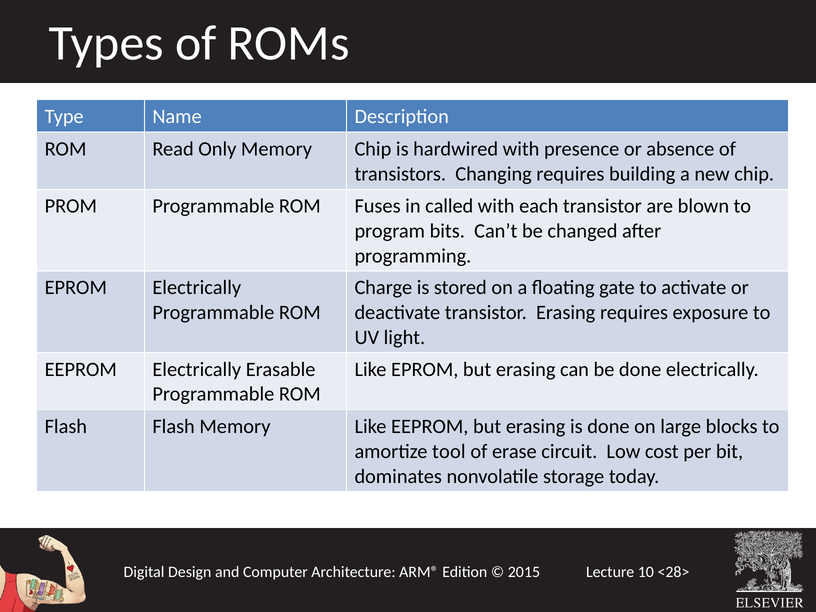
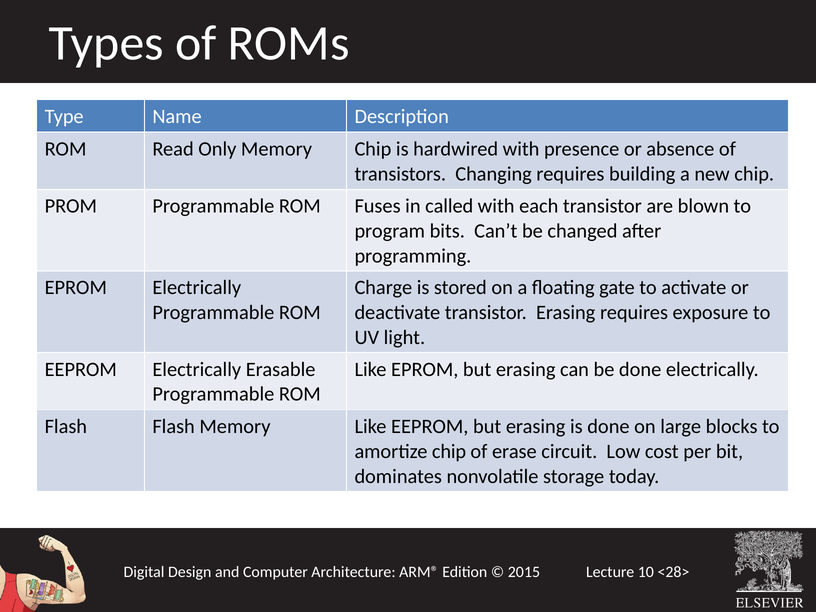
amortize tool: tool -> chip (449, 451)
